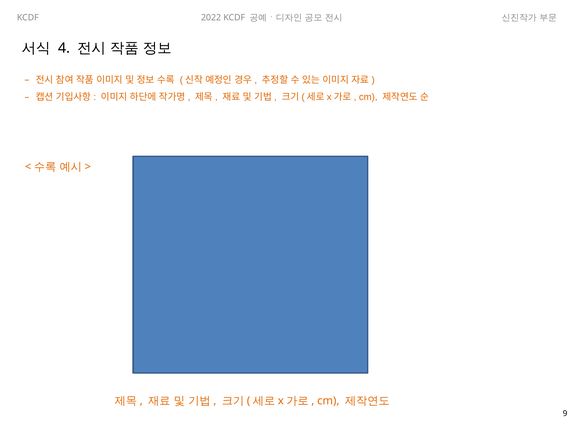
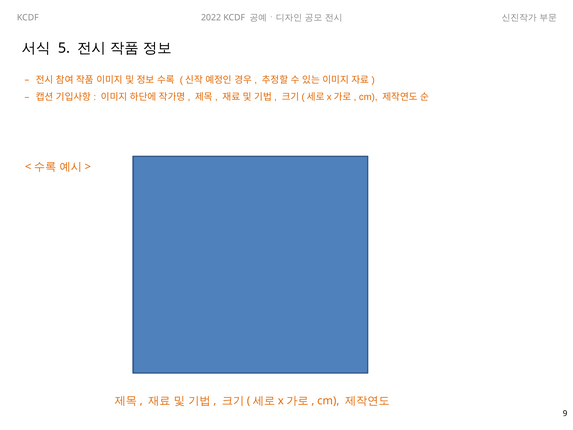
4: 4 -> 5 (64, 48)
